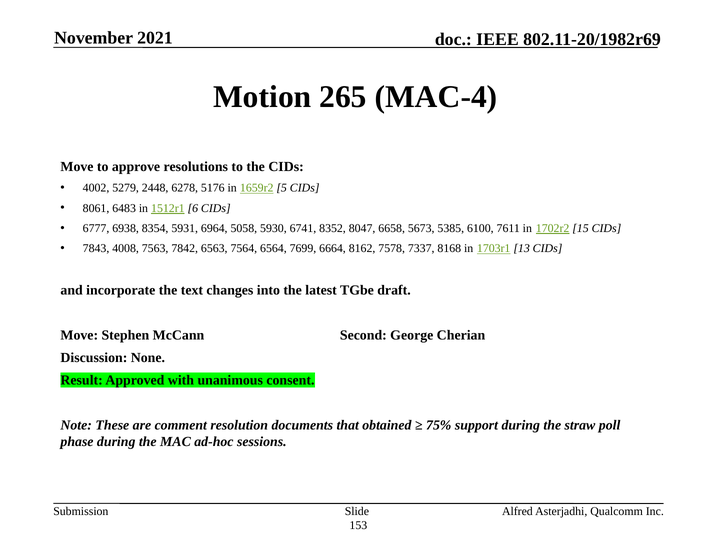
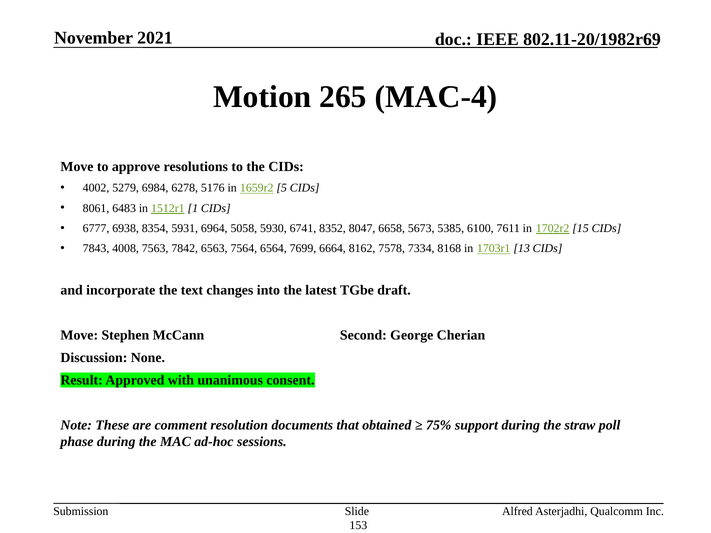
2448: 2448 -> 6984 (155, 188)
6: 6 -> 1 (193, 208)
7337: 7337 -> 7334 (421, 249)
